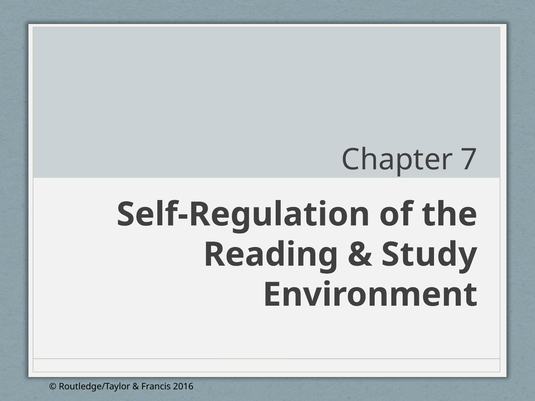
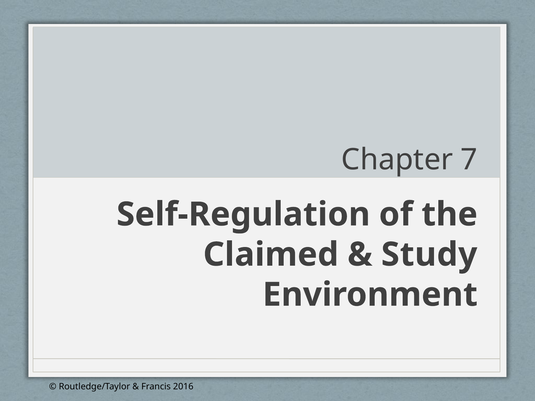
Reading: Reading -> Claimed (271, 255)
